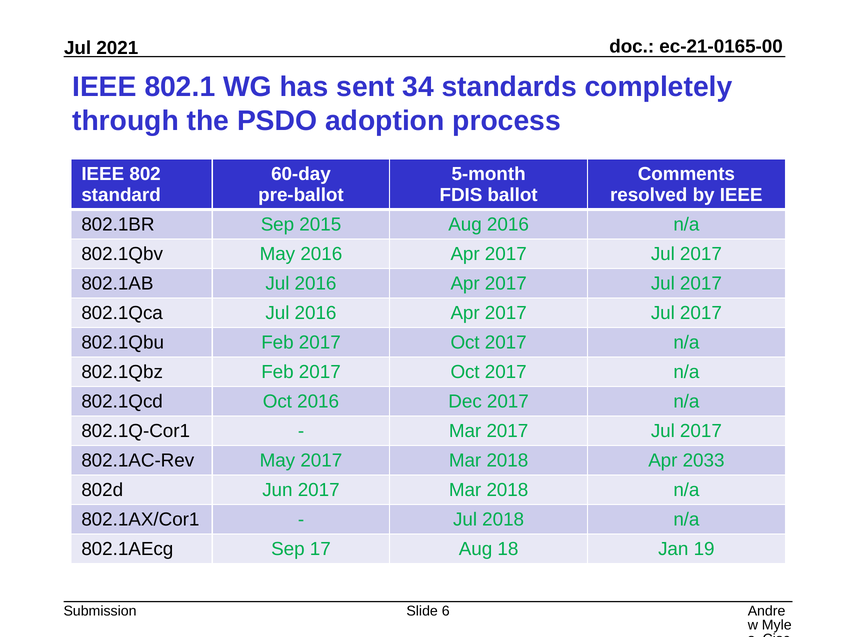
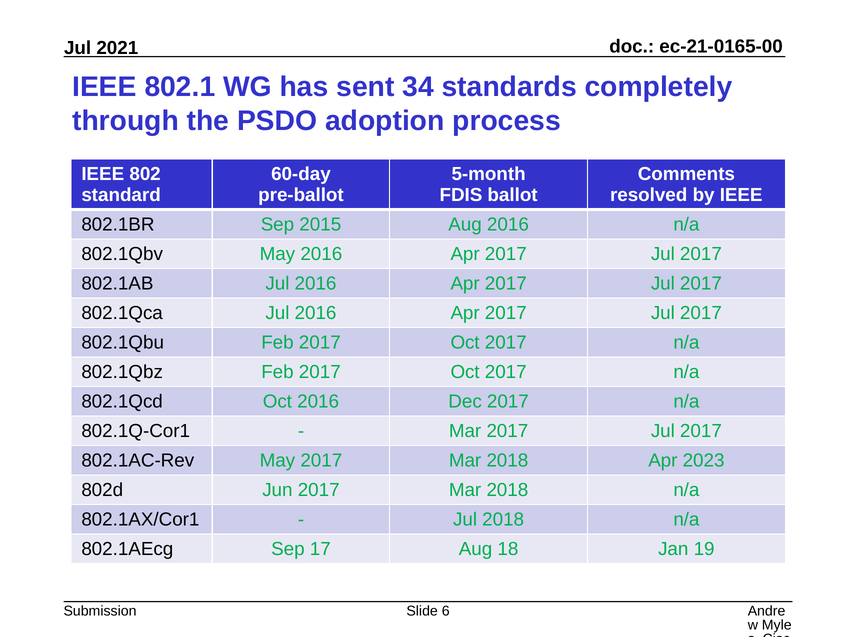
2033: 2033 -> 2023 (704, 460)
